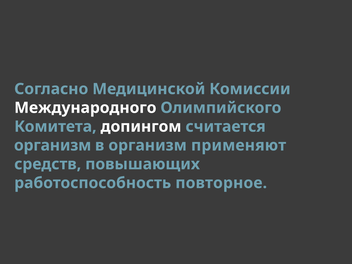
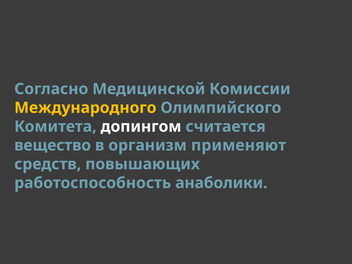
Международного colour: white -> yellow (85, 108)
организм: организм -> вещество (53, 145)
повторное: повторное -> анаболики (221, 183)
